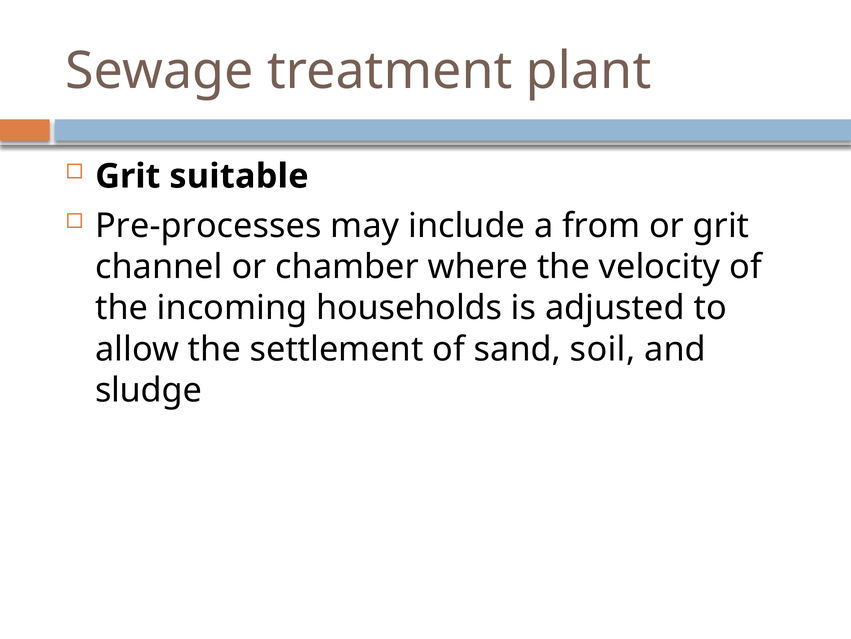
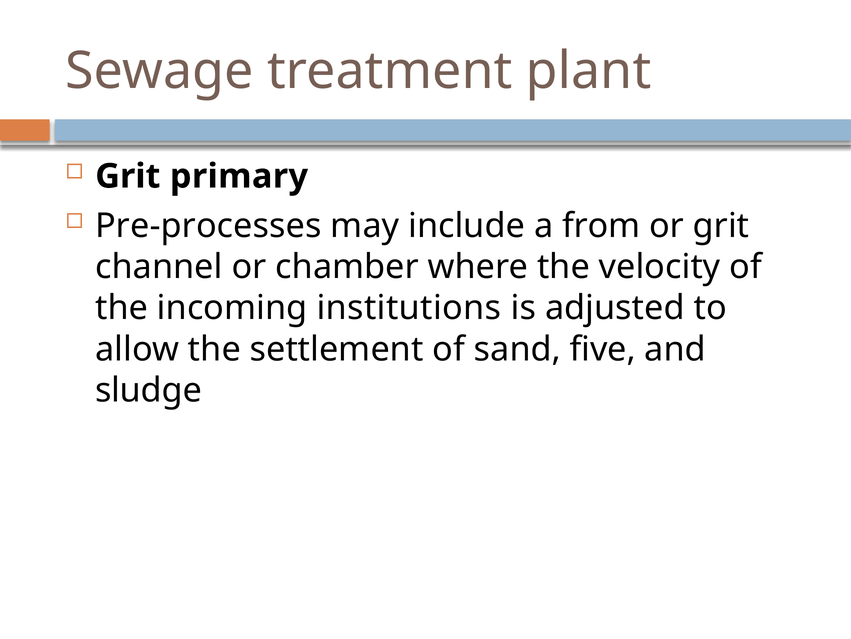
suitable: suitable -> primary (239, 176)
households: households -> institutions (409, 308)
soil: soil -> five (603, 349)
